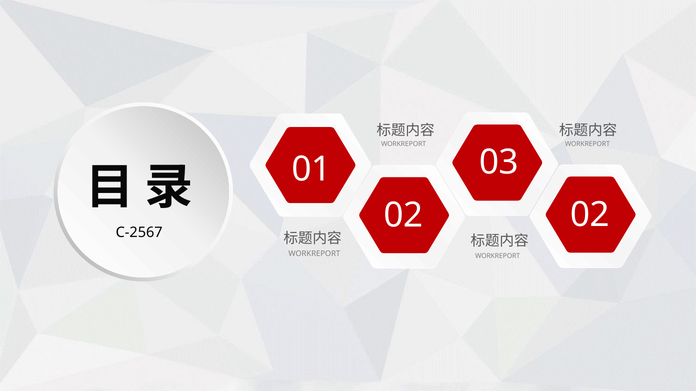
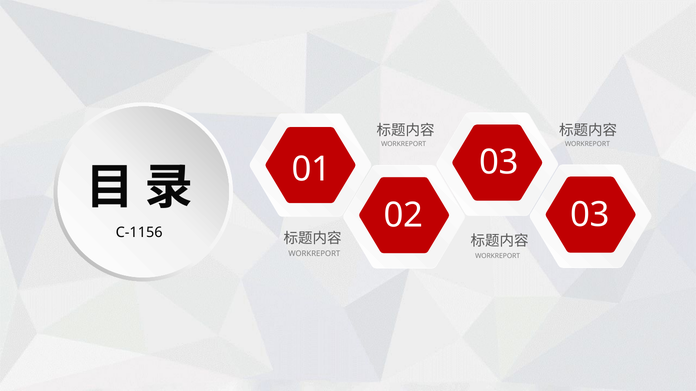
02 02: 02 -> 03 (590, 215)
C-2567: C-2567 -> C-1156 (139, 233)
